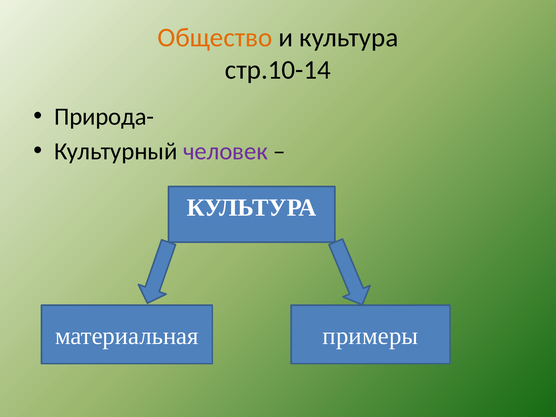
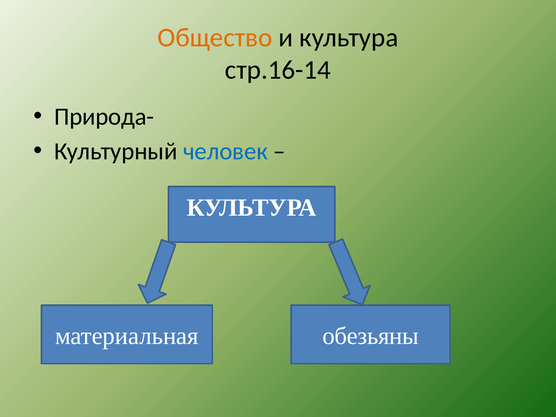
стр.10-14: стр.10-14 -> стр.16-14 (278, 70)
человек colour: purple -> blue (225, 151)
примеры: примеры -> обезьяны (371, 336)
